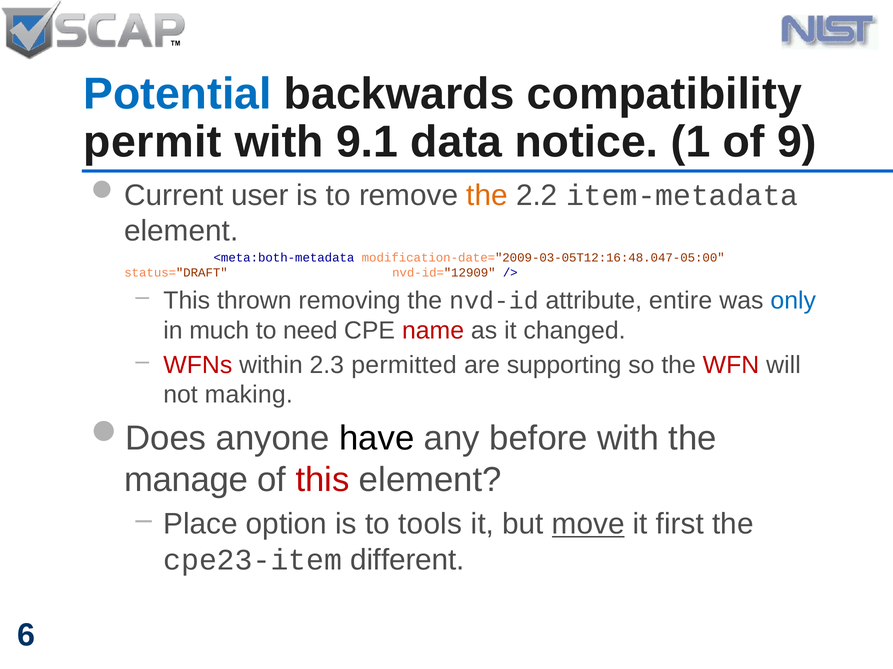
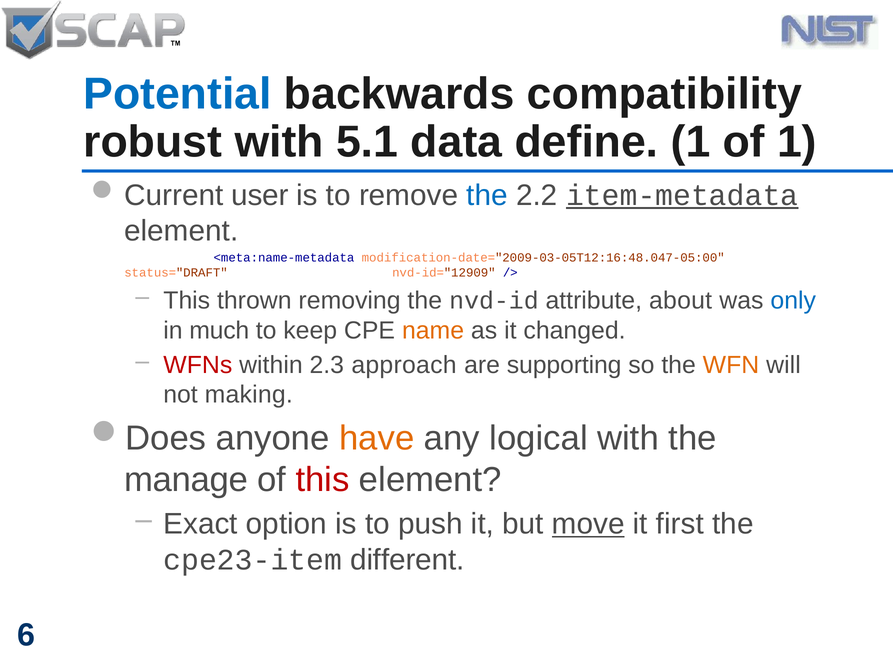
permit: permit -> robust (153, 142)
9.1: 9.1 -> 5.1 (367, 142)
notice: notice -> define (586, 142)
of 9: 9 -> 1 (797, 142)
the colour: orange -> blue (487, 196)
item-metadata underline: none -> present (682, 196)
<meta:both-metadata: <meta:both-metadata -> <meta:name-metadata (284, 258)
entire: entire -> about (681, 301)
need: need -> keep (310, 331)
name colour: red -> orange (433, 331)
permitted: permitted -> approach (404, 365)
WFN colour: red -> orange (731, 365)
have colour: black -> orange (377, 439)
before: before -> logical (539, 439)
Place: Place -> Exact (201, 525)
tools: tools -> push (430, 525)
